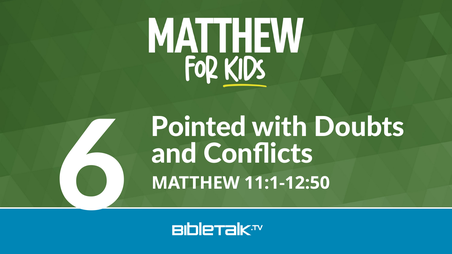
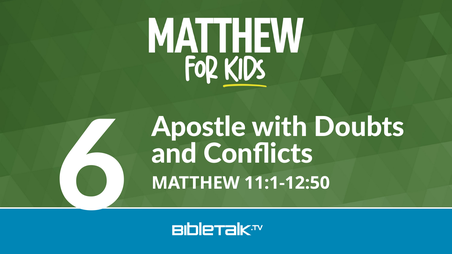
Pointed: Pointed -> Apostle (199, 127)
